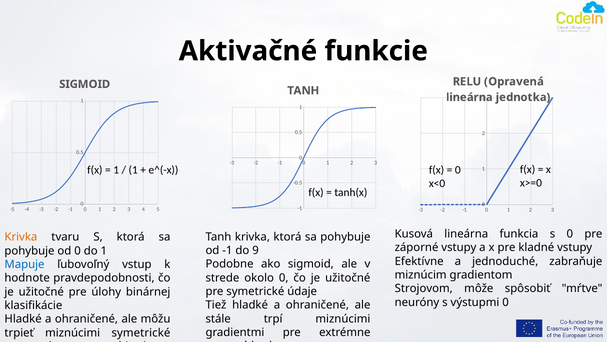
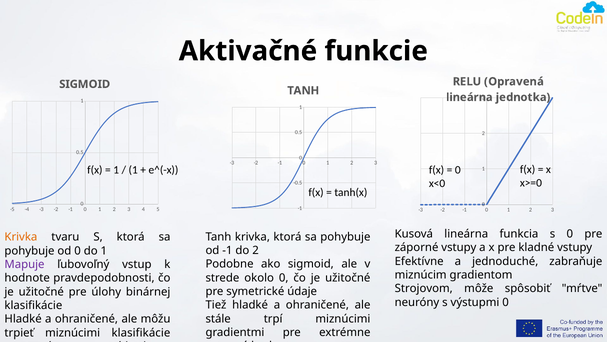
do 9: 9 -> 2 (256, 250)
Mapuje colour: blue -> purple (24, 264)
miznúcimi symetrické: symetrické -> klasifikácie (141, 332)
